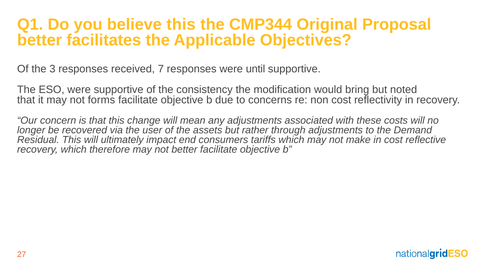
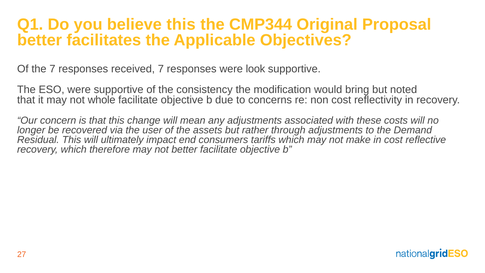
the 3: 3 -> 7 (52, 69)
until: until -> look (255, 69)
forms: forms -> whole (102, 100)
